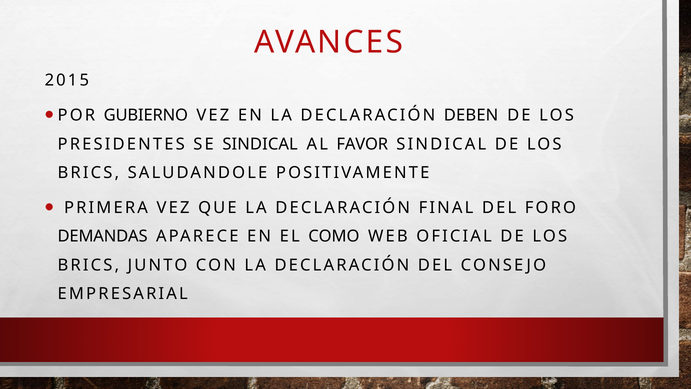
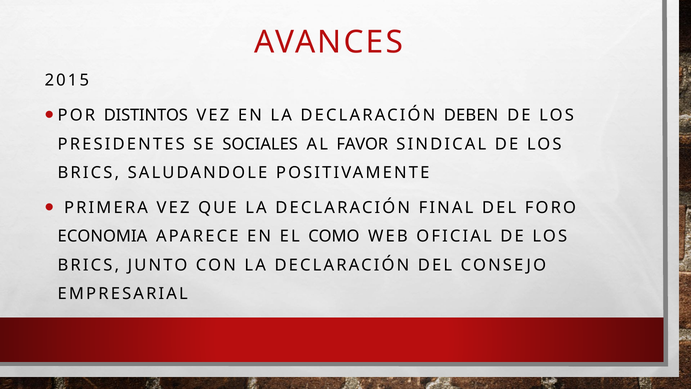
GUBIERNO: GUBIERNO -> DISTINTOS (146, 115)
SE SINDICAL: SINDICAL -> SOCIALES (260, 144)
DEMANDAS: DEMANDAS -> ECONOMIA (102, 236)
